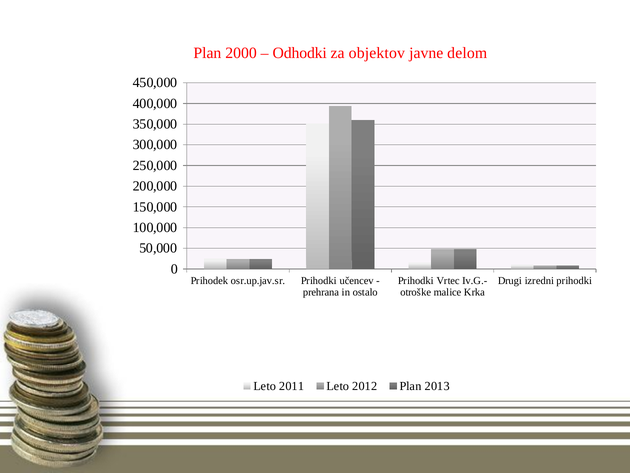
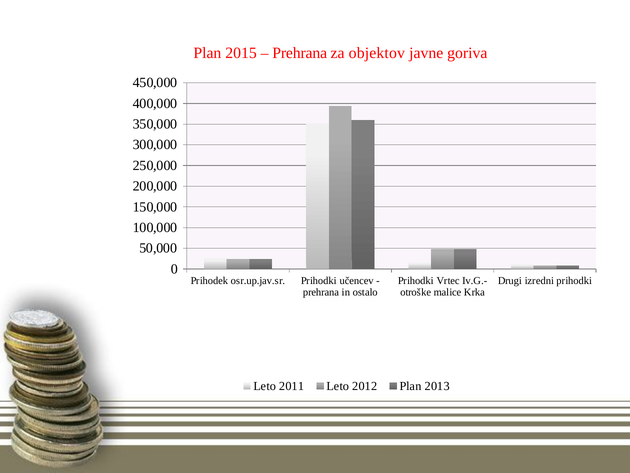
2000: 2000 -> 2015 (241, 53)
Odhodki: Odhodki -> Prehrana (300, 53)
delom: delom -> goriva (467, 53)
